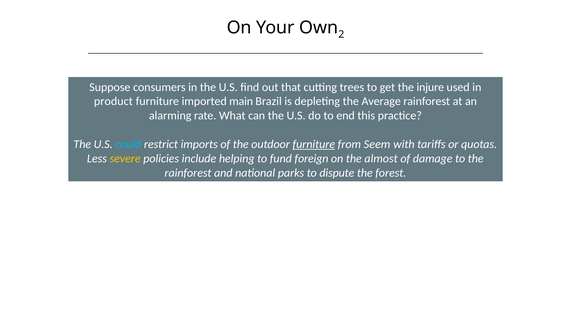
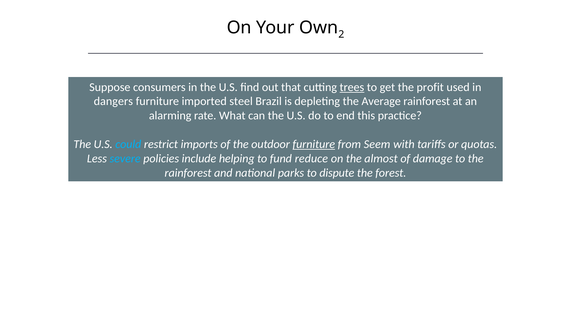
trees underline: none -> present (352, 87)
injure: injure -> profit (430, 87)
product: product -> dangers (113, 101)
main: main -> steel (241, 101)
severe colour: yellow -> light blue (125, 159)
foreign: foreign -> reduce (311, 159)
